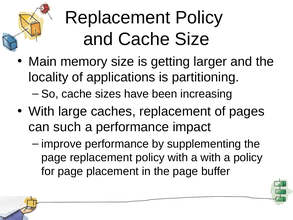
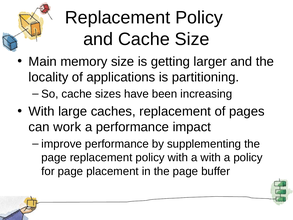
such: such -> work (67, 127)
